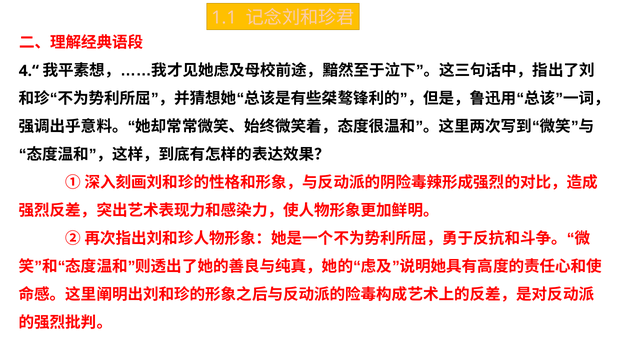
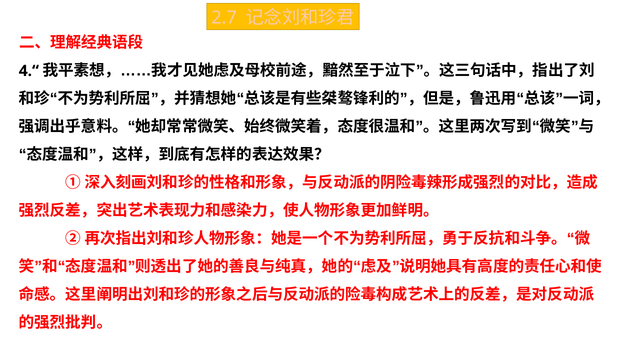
1.1: 1.1 -> 2.7 (224, 18)
